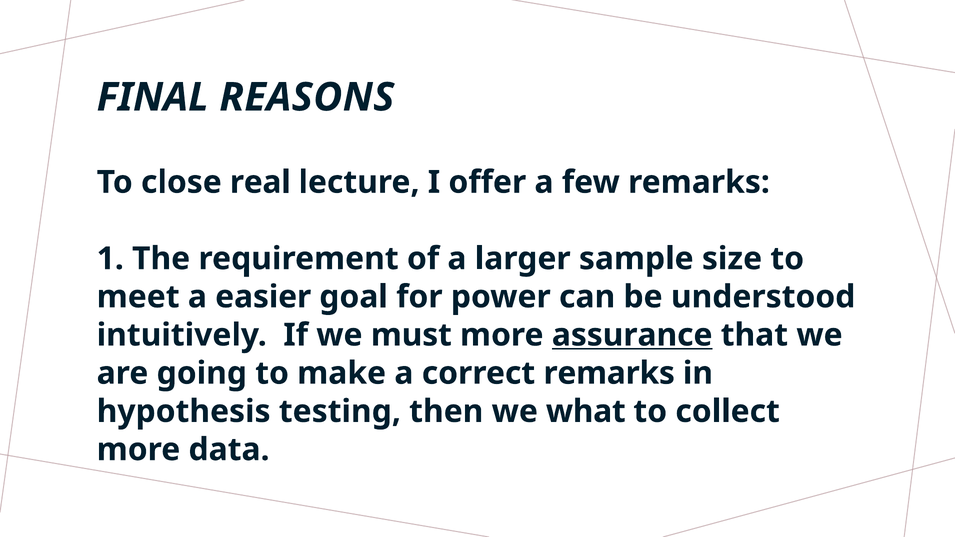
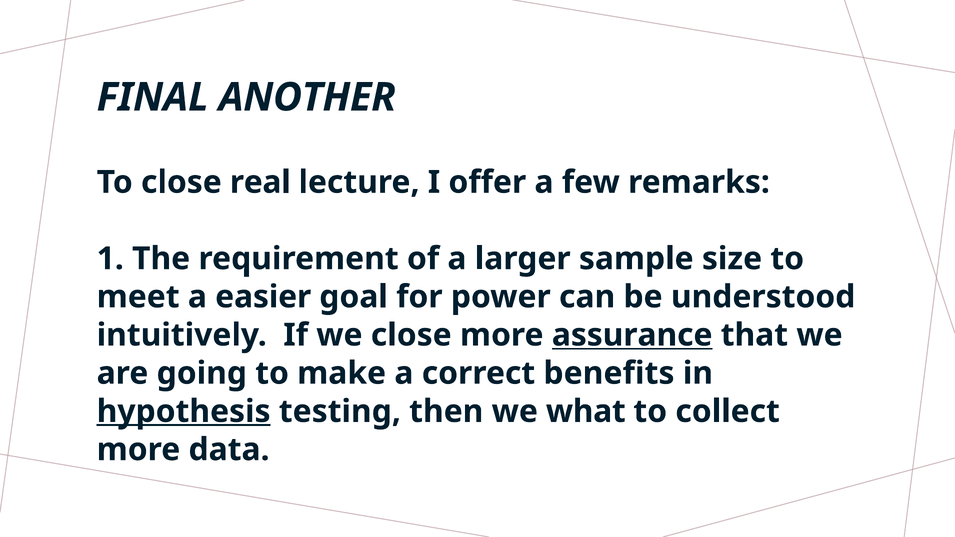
REASONS: REASONS -> ANOTHER (307, 97)
we must: must -> close (411, 335)
correct remarks: remarks -> benefits (609, 373)
hypothesis underline: none -> present (184, 412)
